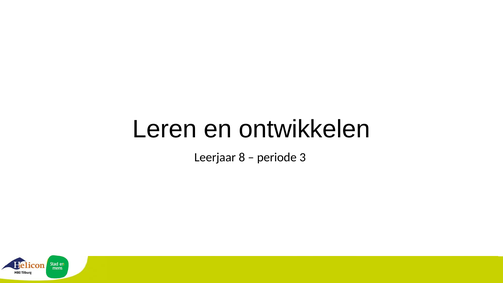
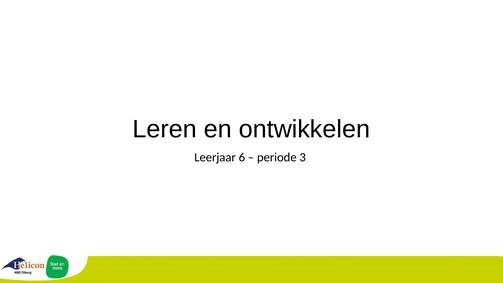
8: 8 -> 6 (242, 157)
